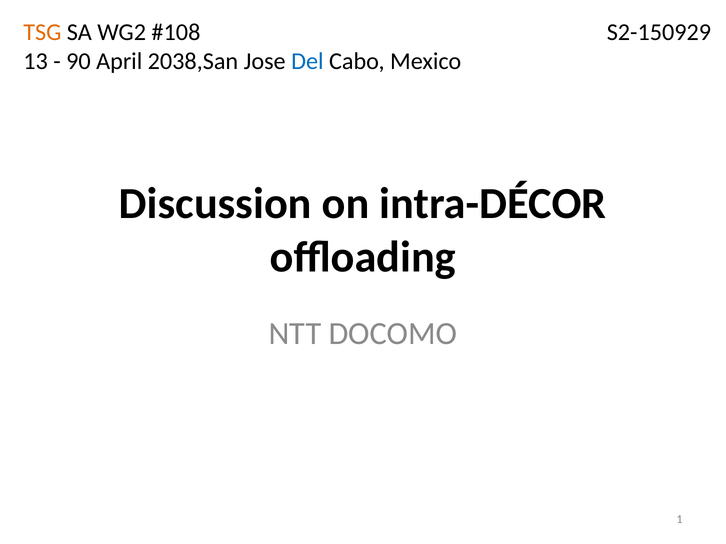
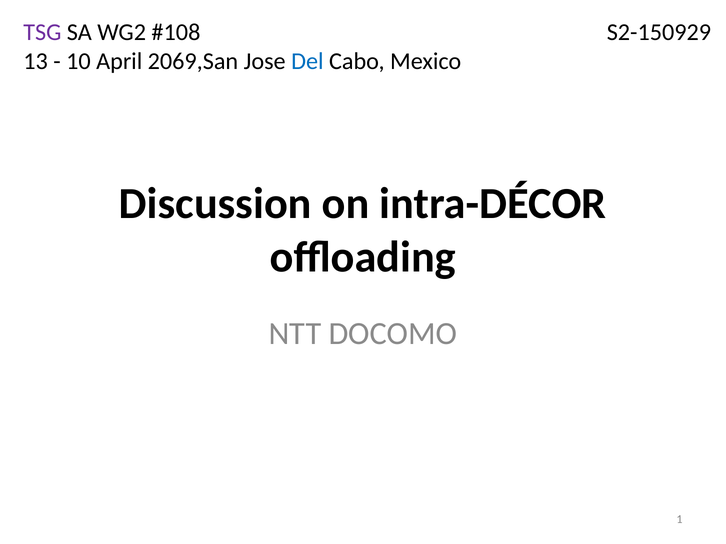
TSG colour: orange -> purple (42, 32)
90: 90 -> 10 (78, 61)
2038,San: 2038,San -> 2069,San (193, 61)
